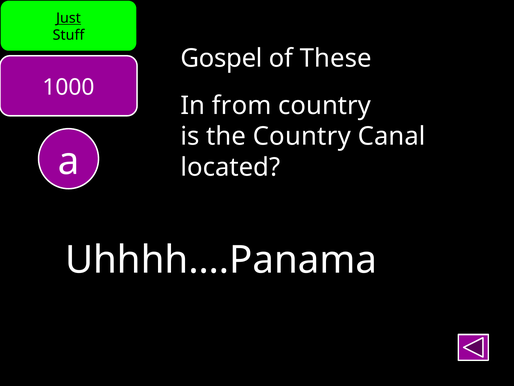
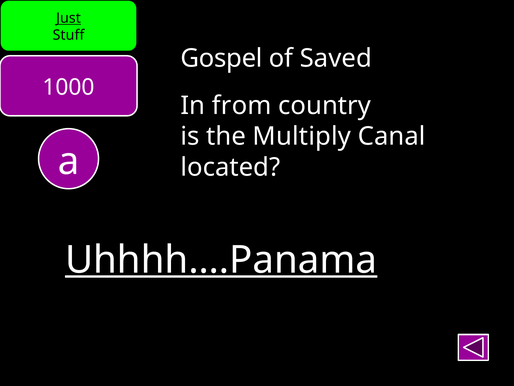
These: These -> Saved (336, 58)
the Country: Country -> Multiply (302, 136)
Uhhhh….Panama underline: none -> present (221, 260)
